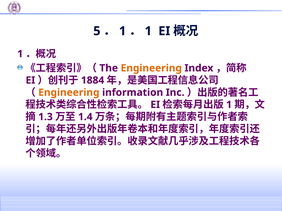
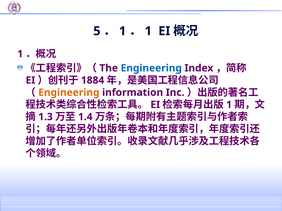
Engineering colour: orange -> blue (151, 68)
